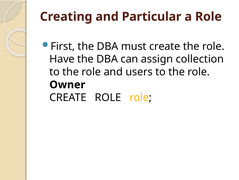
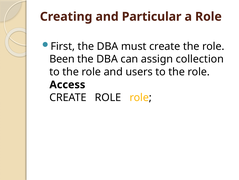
Have: Have -> Been (62, 59)
Owner: Owner -> Access (67, 84)
